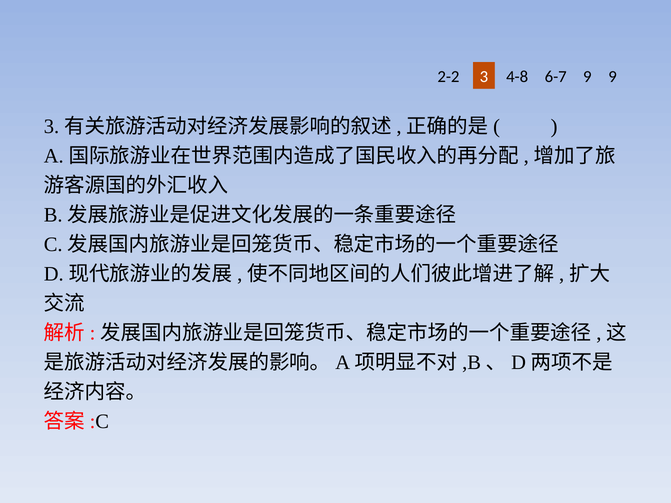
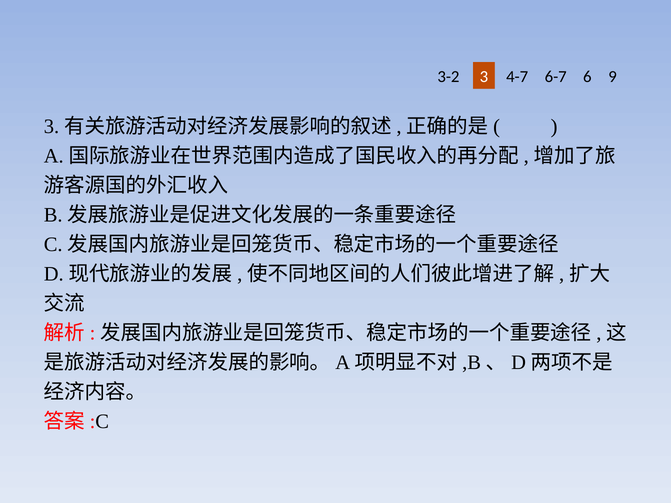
2-2: 2-2 -> 3-2 (448, 77)
4-8: 4-8 -> 4-7 (517, 77)
6-7 9: 9 -> 6 (587, 77)
